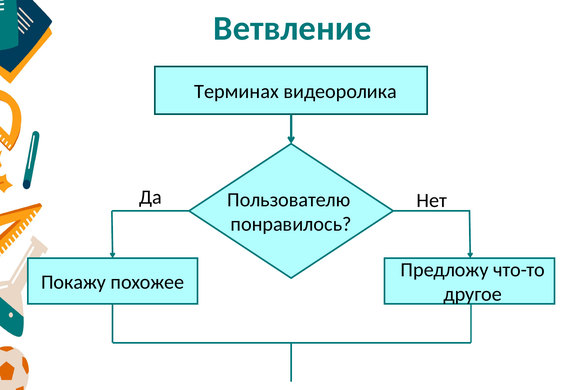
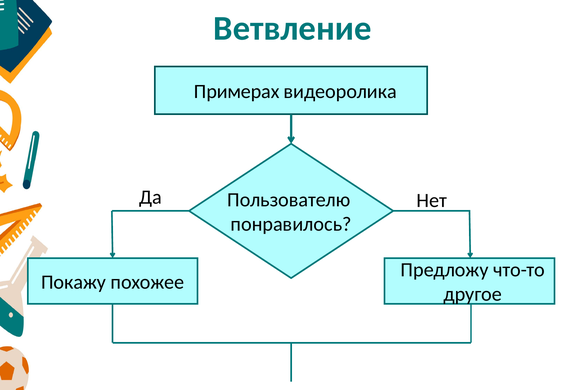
Терминах: Терминах -> Примерах (237, 92)
